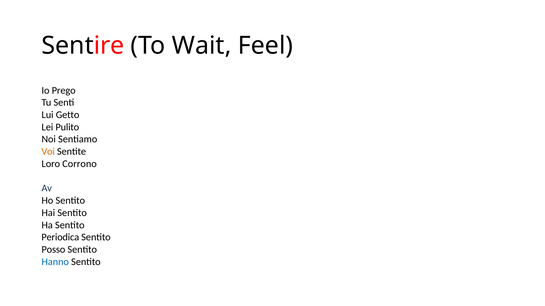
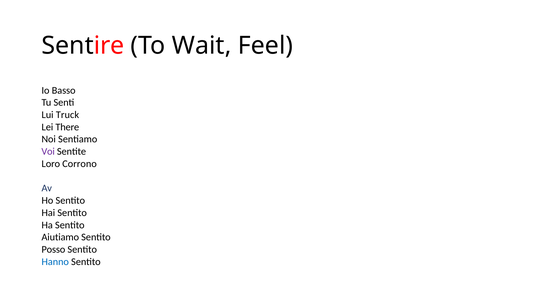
Prego: Prego -> Basso (64, 90)
Getto: Getto -> Truck (67, 115)
Pulito: Pulito -> There (67, 127)
Voi colour: orange -> purple (48, 152)
Periodica: Periodica -> Aiutiamo (60, 238)
